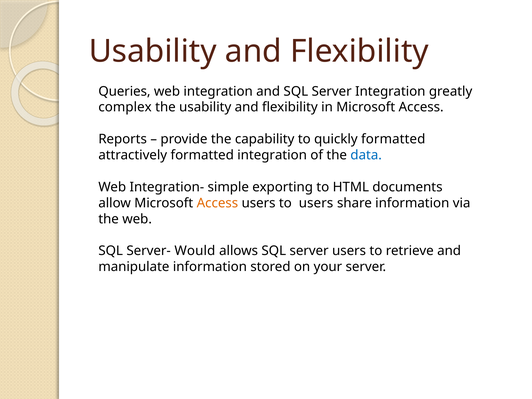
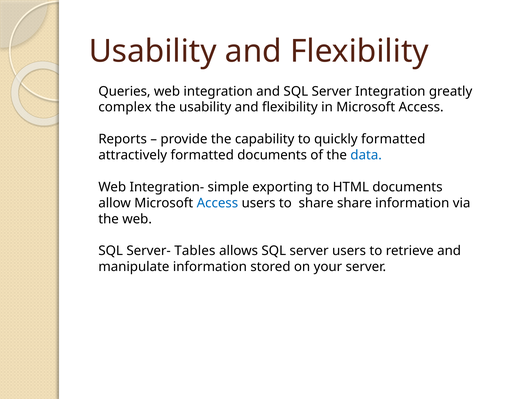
formatted integration: integration -> documents (272, 155)
Access colour: orange -> blue (217, 203)
to users: users -> share (316, 203)
Would: Would -> Tables (195, 251)
